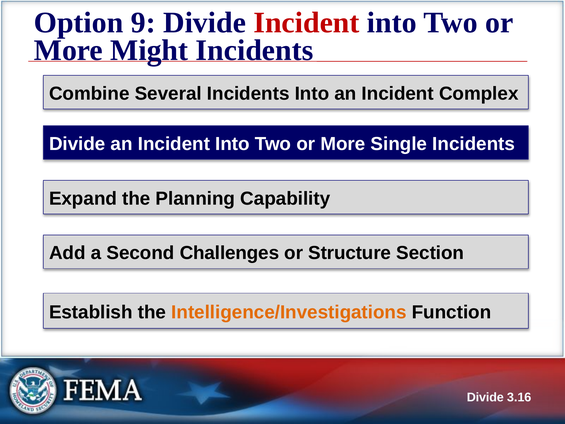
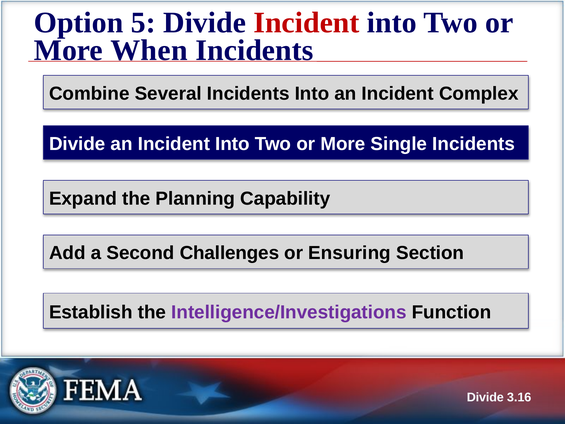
9: 9 -> 5 (143, 23)
Might: Might -> When (149, 50)
Structure: Structure -> Ensuring (350, 253)
Intelligence/Investigations colour: orange -> purple (289, 312)
